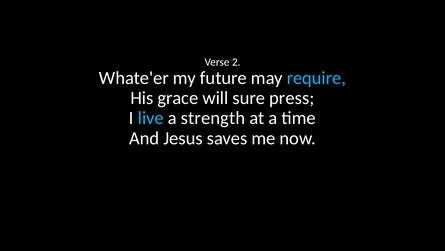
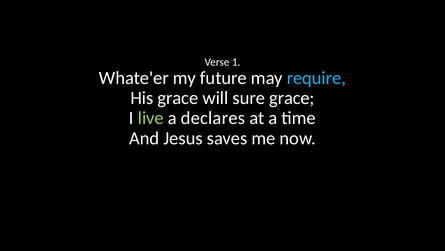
2: 2 -> 1 (236, 62)
sure press: press -> grace (292, 98)
live colour: light blue -> light green (151, 118)
strength: strength -> declares (213, 118)
